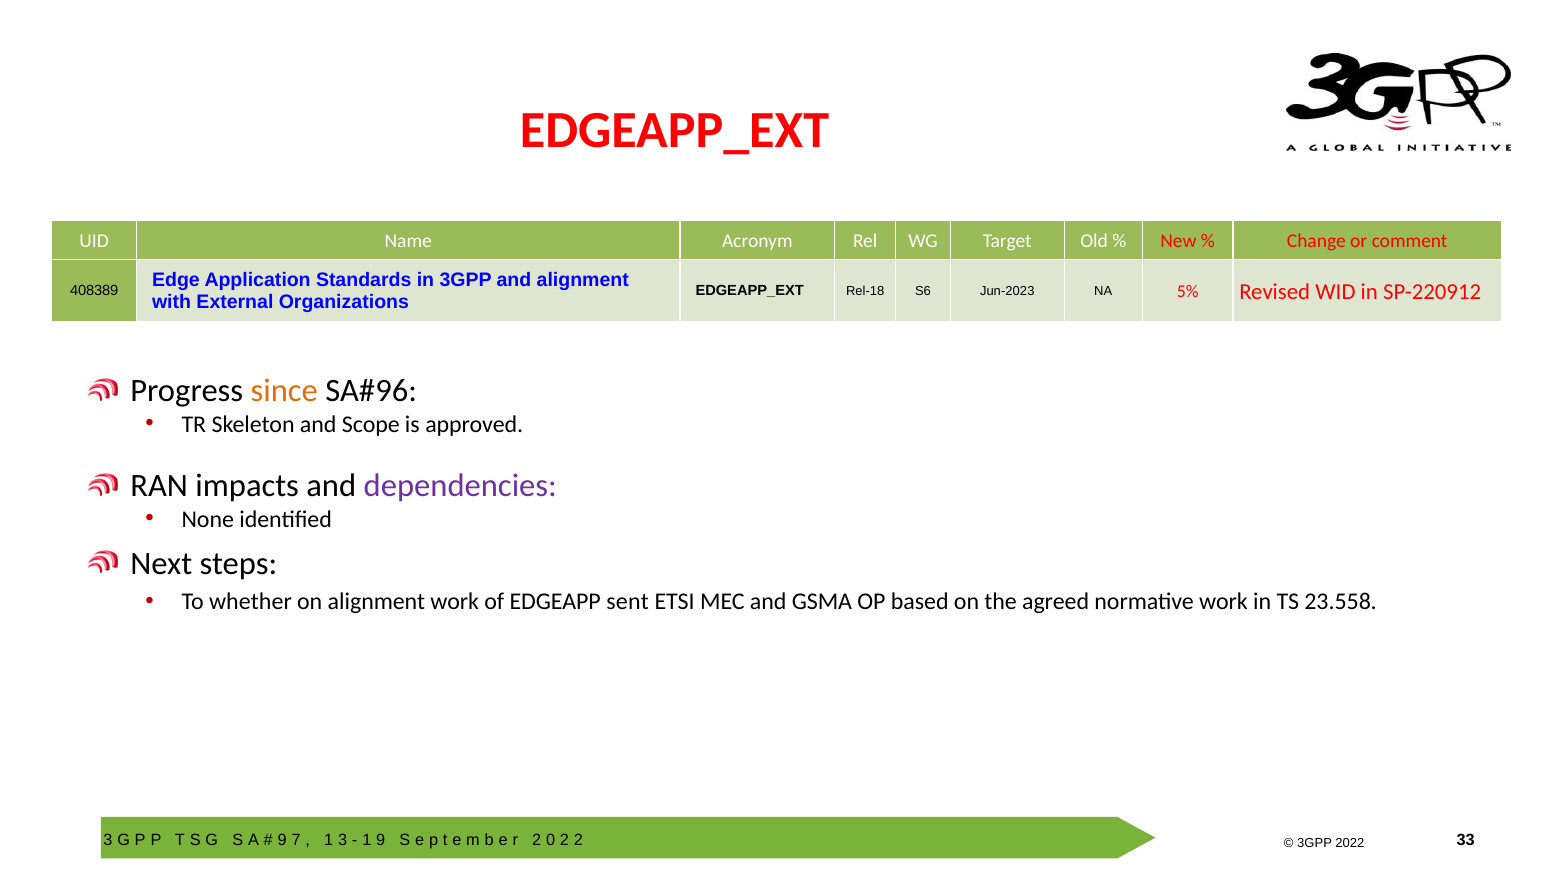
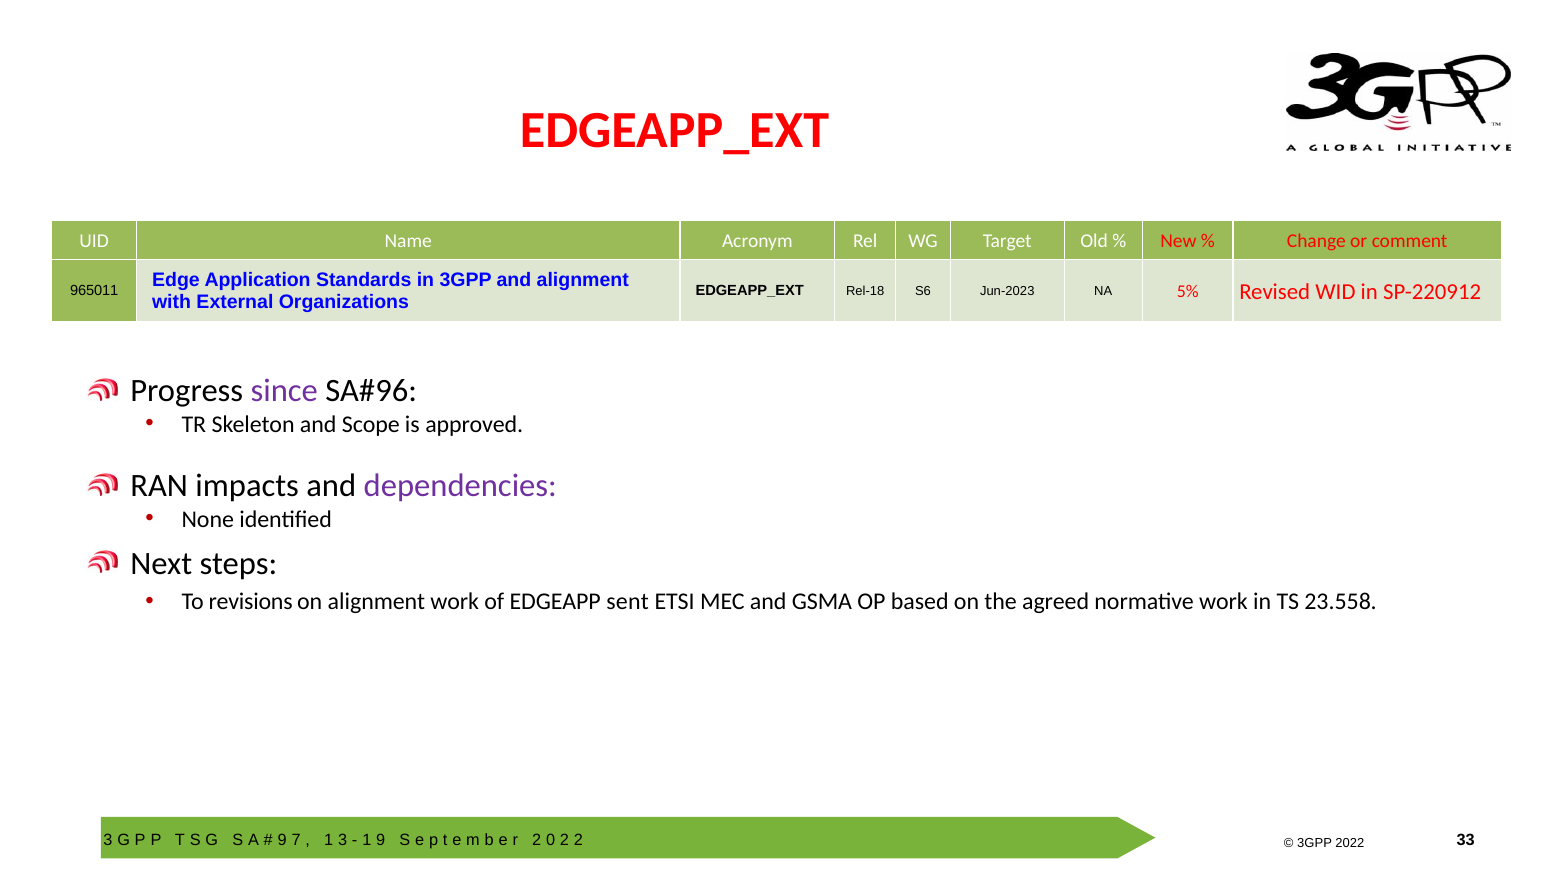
408389: 408389 -> 965011 (94, 291)
since colour: orange -> purple (284, 391)
whether: whether -> revisions (251, 602)
